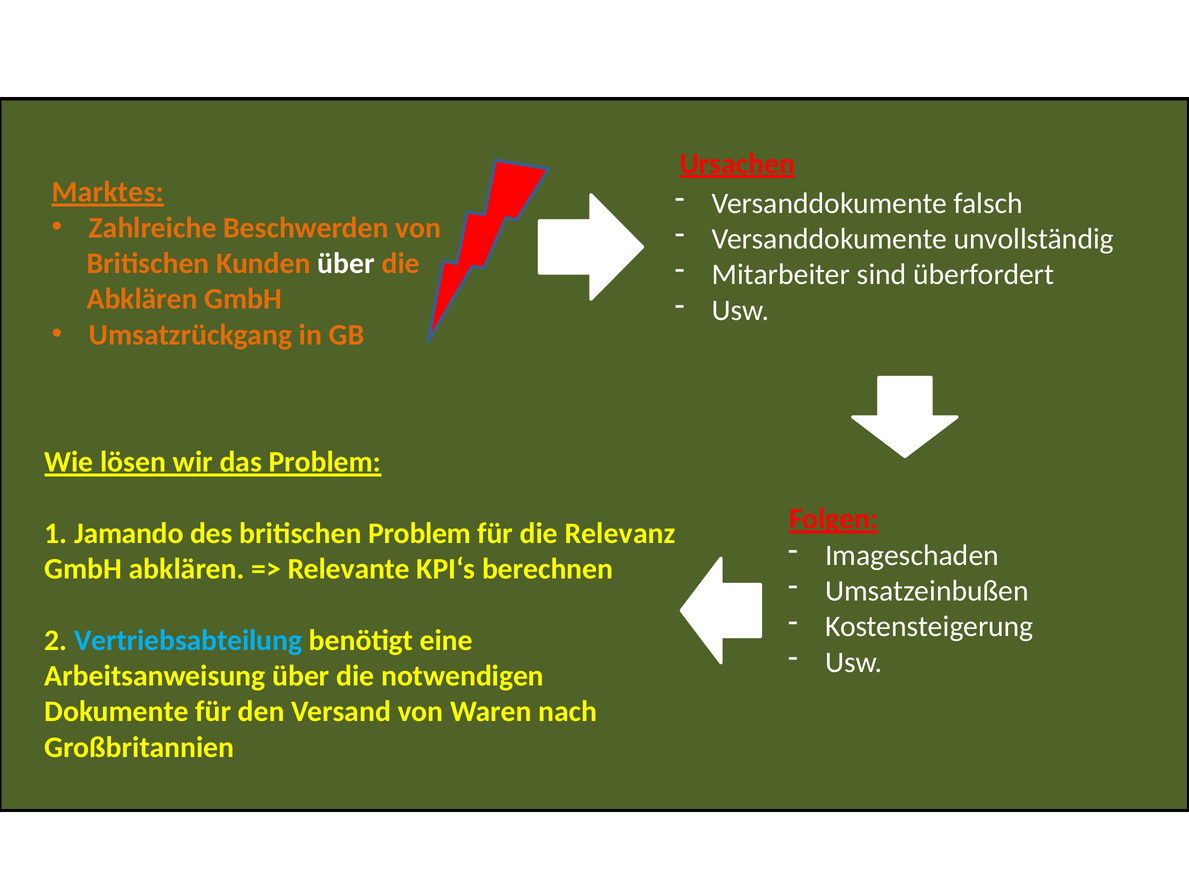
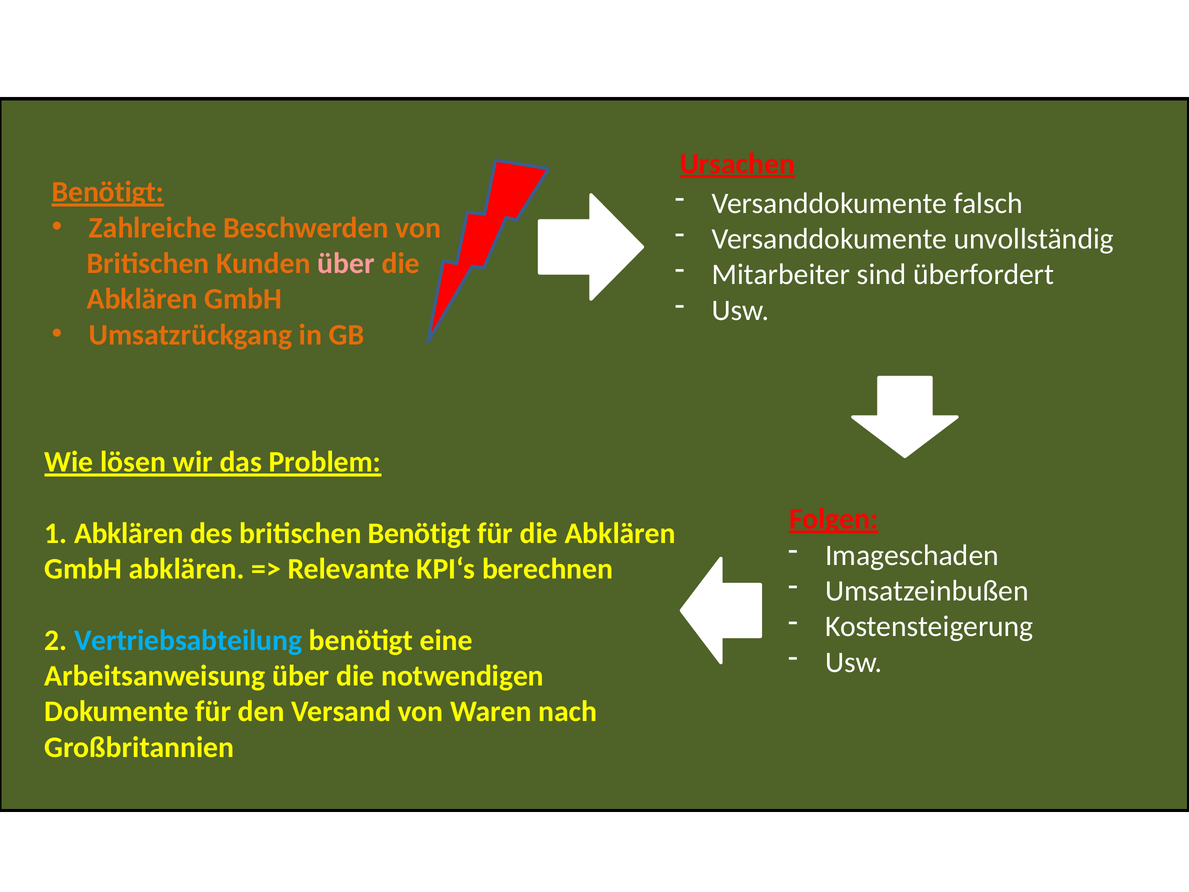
Marktes: Marktes -> Benötigt (108, 192)
über colour: white -> pink (346, 263)
1 Jamando: Jamando -> Abklären (129, 533)
britischen Problem: Problem -> Benötigt (420, 533)
für die Relevanz: Relevanz -> Abklären (620, 533)
